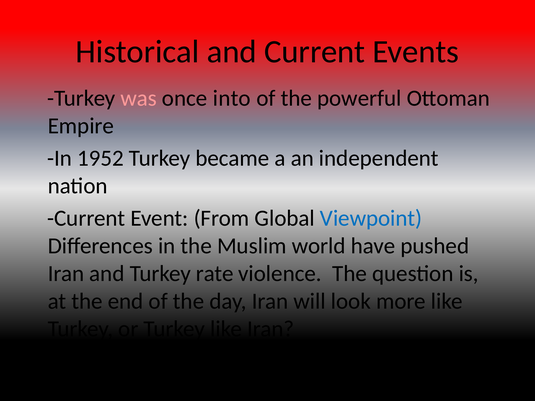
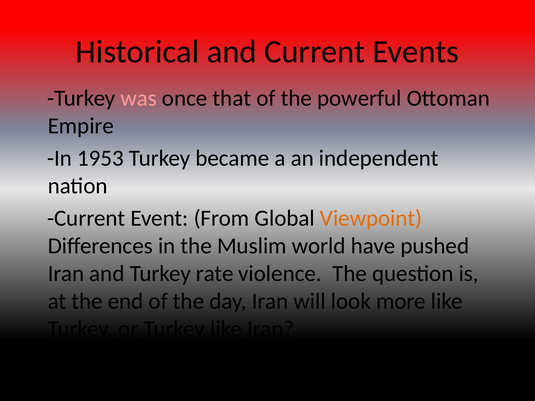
into: into -> that (232, 98)
1952: 1952 -> 1953 (100, 158)
Viewpoint colour: blue -> orange (371, 219)
